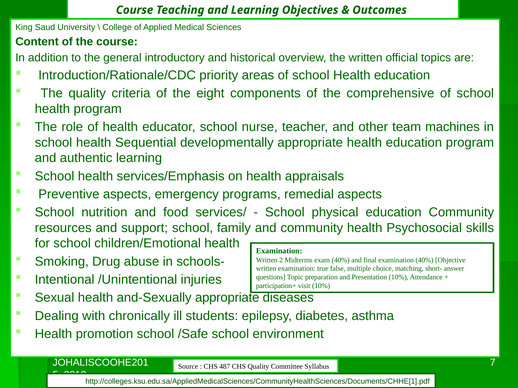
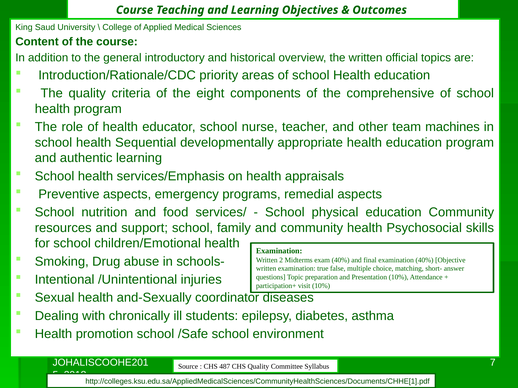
and-Sexually appropriate: appropriate -> coordinator (227, 298)
